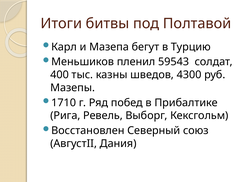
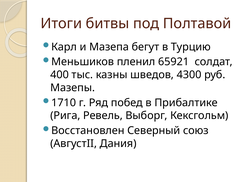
59543: 59543 -> 65921 (174, 62)
